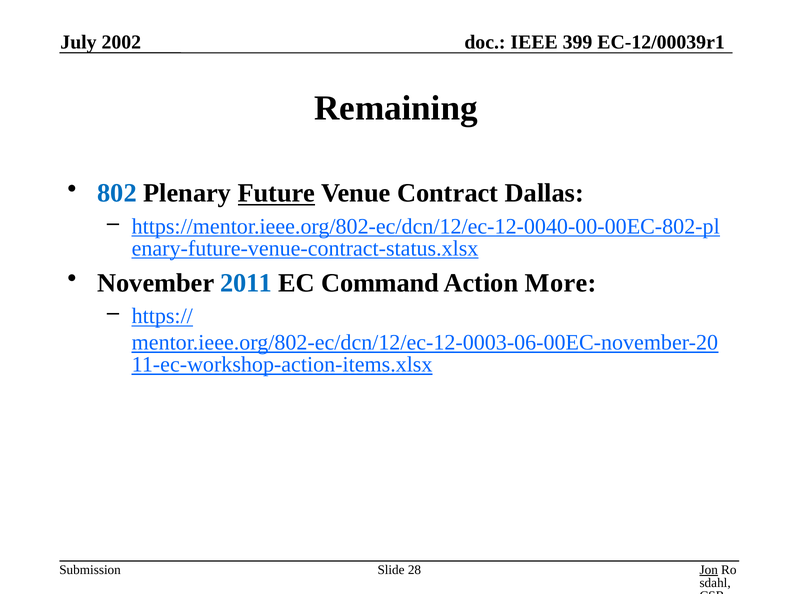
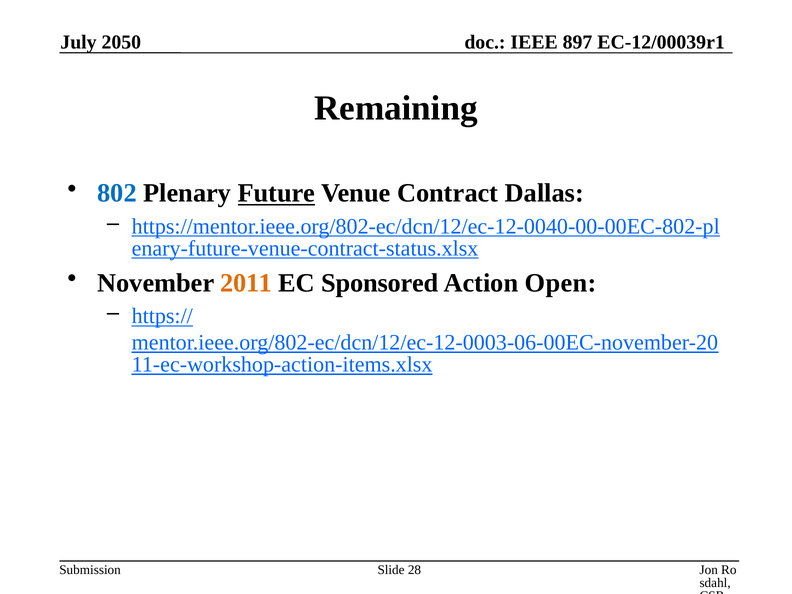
2002: 2002 -> 2050 (121, 42)
399: 399 -> 897 (578, 42)
2011 colour: blue -> orange (246, 283)
Command: Command -> Sponsored (380, 283)
More: More -> Open (561, 283)
Jon underline: present -> none (709, 570)
